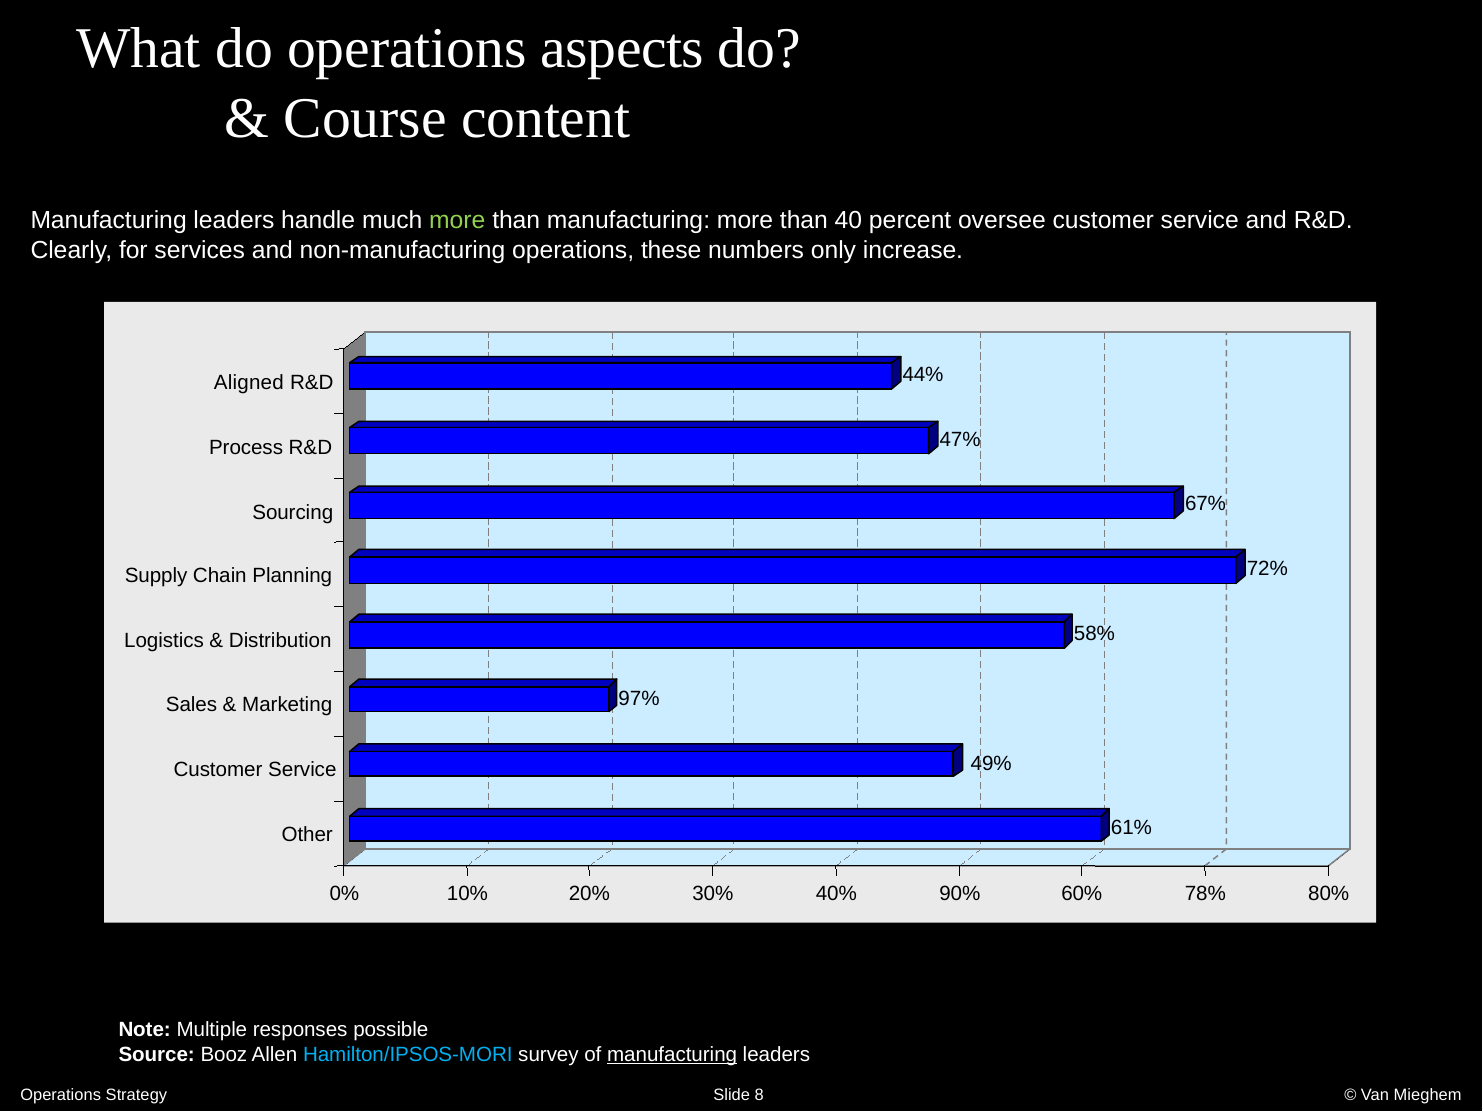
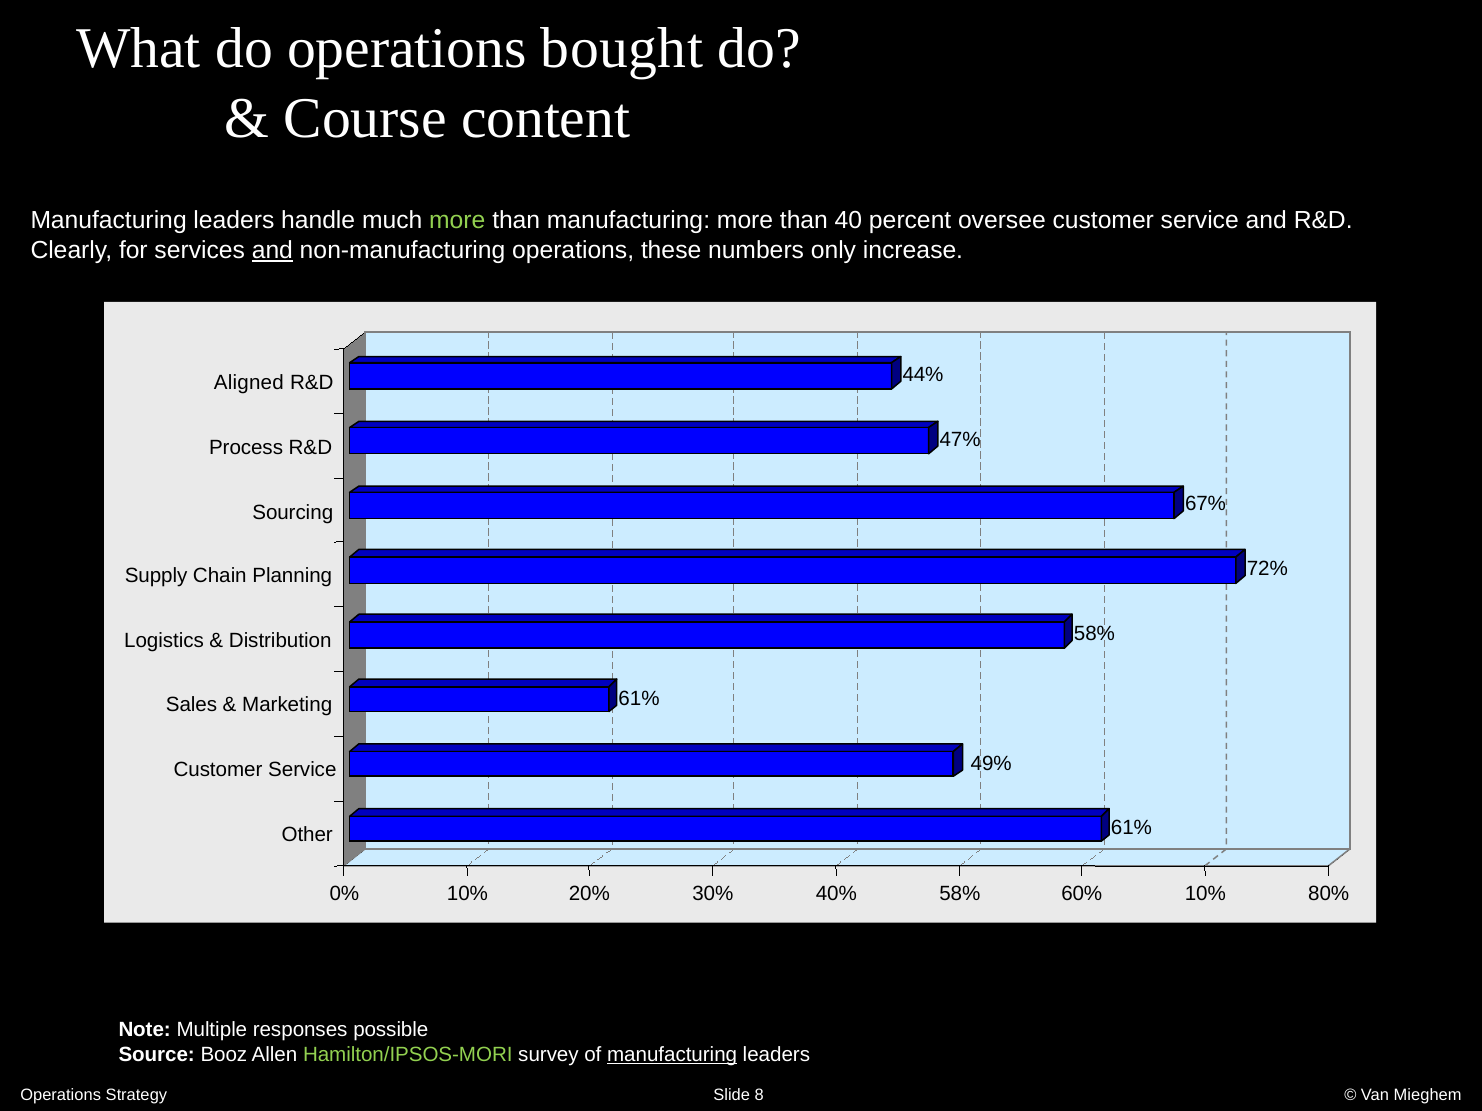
aspects: aspects -> bought (622, 49)
and underline: none -> present (272, 251)
97%: 97% -> 61% (639, 699)
40% 90%: 90% -> 58% (960, 894)
60% 78%: 78% -> 10% (1205, 894)
Hamilton/IPSOS-MORI colour: light blue -> light green (408, 1055)
